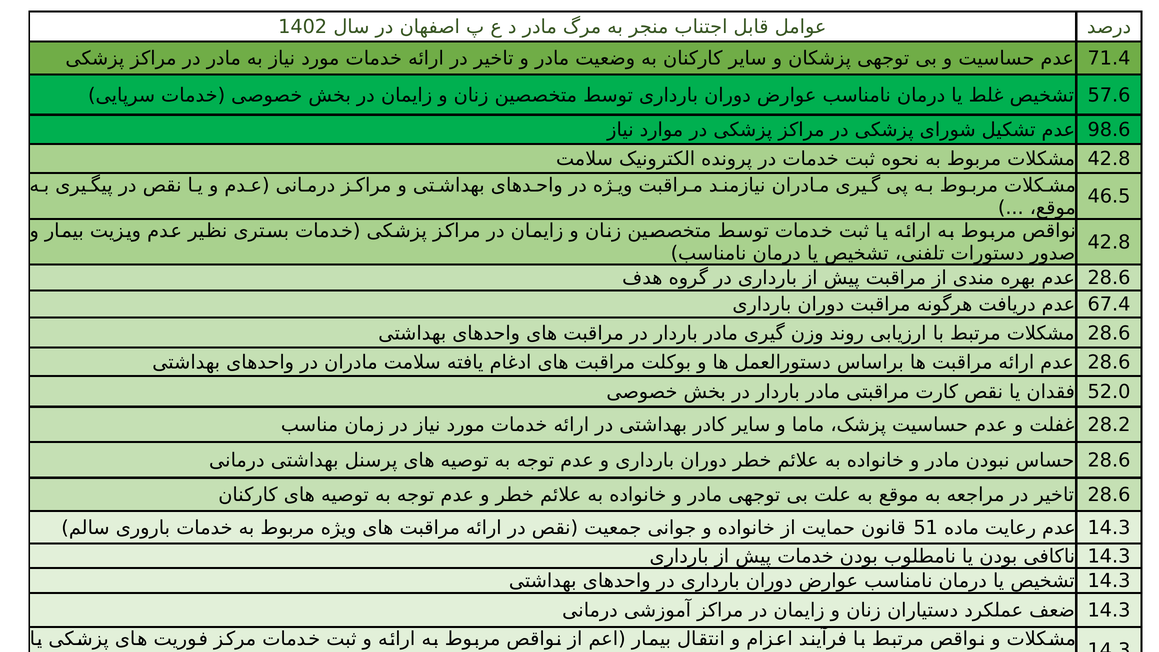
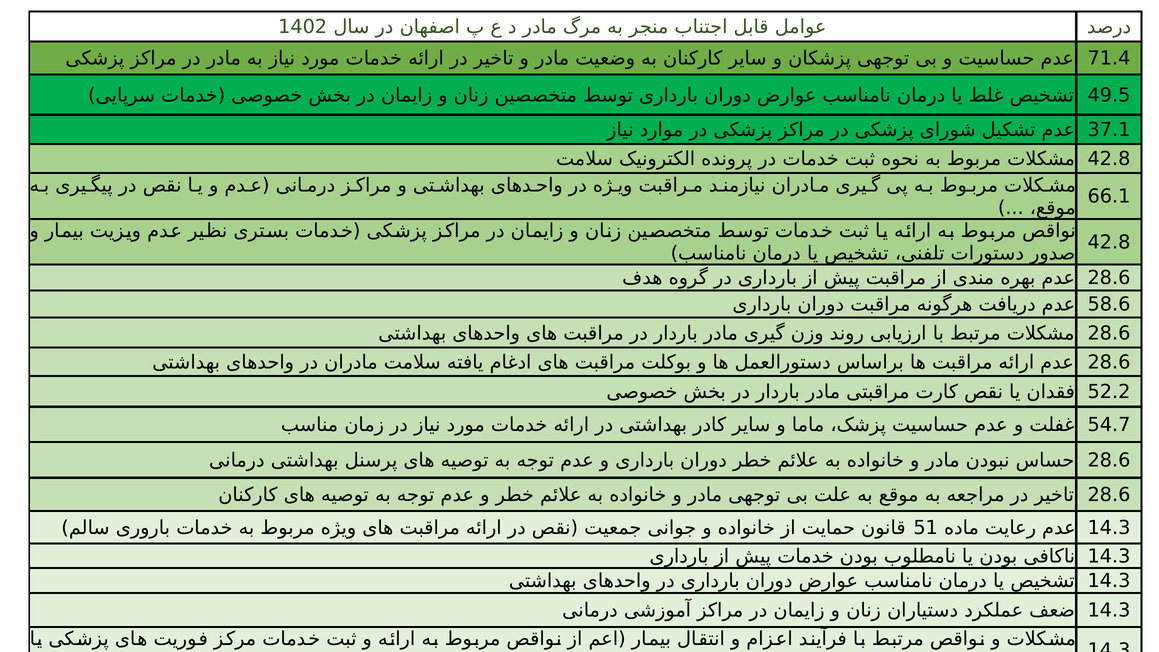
57.6: 57.6 -> 49.5 (1109, 95)
98.6: 98.6 -> 37.1 (1109, 130)
46.5: 46.5 -> 66.1 (1109, 196)
67.4: 67.4 -> 58.6 (1109, 305)
52.0: 52.0 -> 52.2 (1109, 392)
28.2: 28.2 -> 54.7 (1109, 425)
